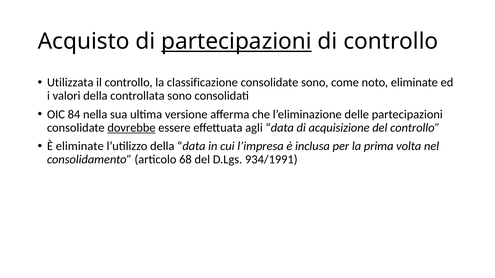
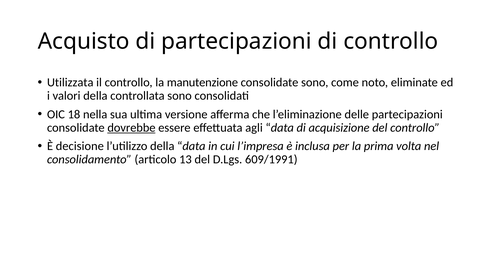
partecipazioni underline: present -> none (237, 42)
classificazione: classificazione -> manutenzione (202, 83)
84: 84 -> 18 (74, 114)
È eliminate: eliminate -> decisione (80, 146)
68: 68 -> 13 (185, 160)
934/1991: 934/1991 -> 609/1991 (271, 160)
